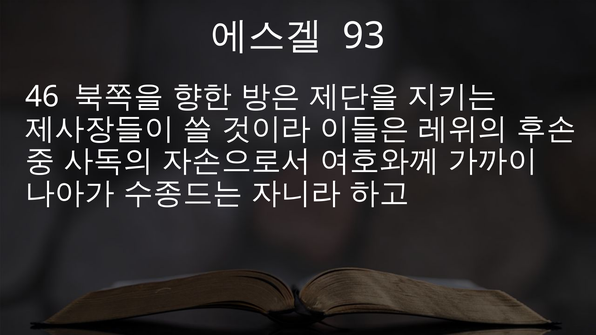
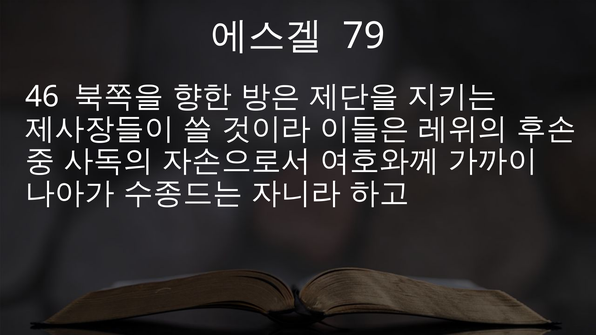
93: 93 -> 79 (364, 36)
